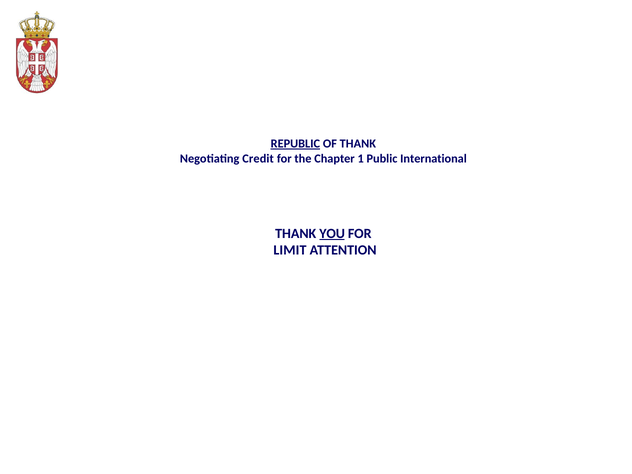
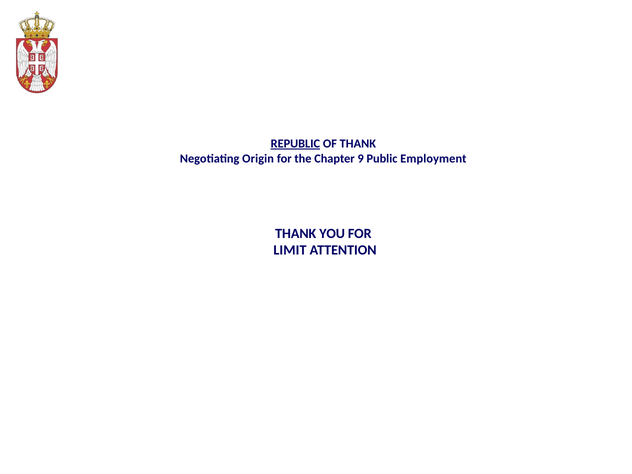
Credit: Credit -> Origin (258, 158)
1: 1 -> 9 (361, 158)
International: International -> Employment (433, 158)
YOU underline: present -> none (332, 233)
